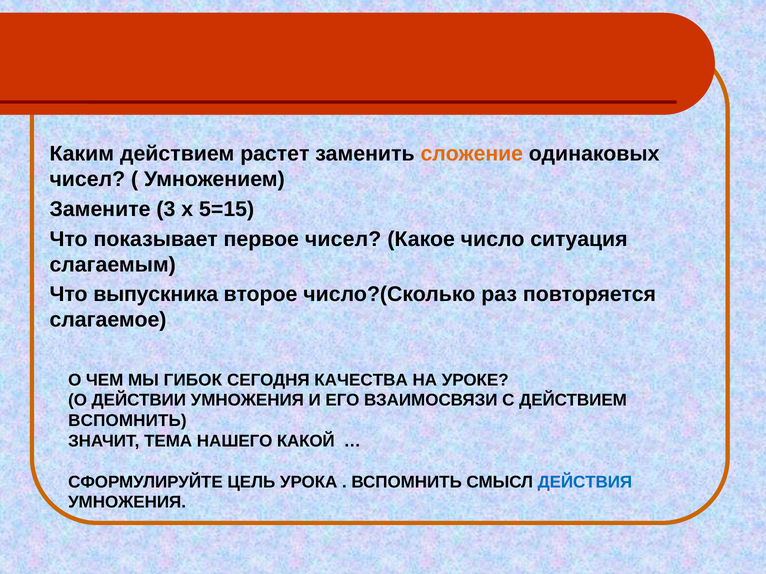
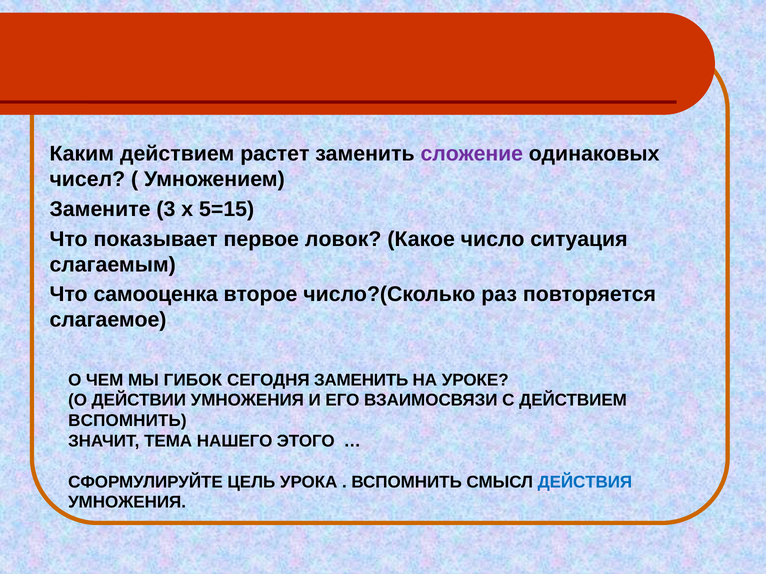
сложение colour: orange -> purple (472, 154)
первое чисел: чисел -> ловок (343, 239)
выпускника: выпускника -> самооценка (156, 295)
СЕГОДНЯ КАЧЕСТВА: КАЧЕСТВА -> ЗАМЕНИТЬ (361, 380)
КАКОЙ: КАКОЙ -> ЭТОГО (306, 442)
